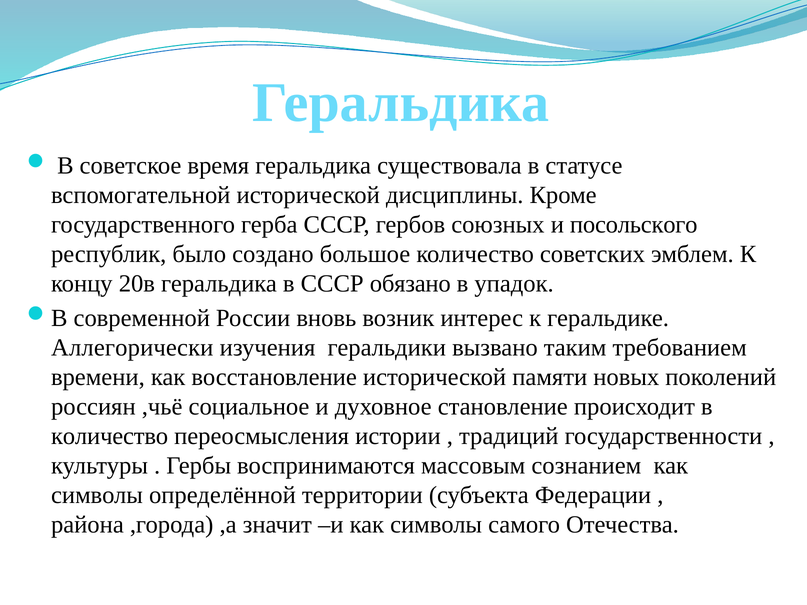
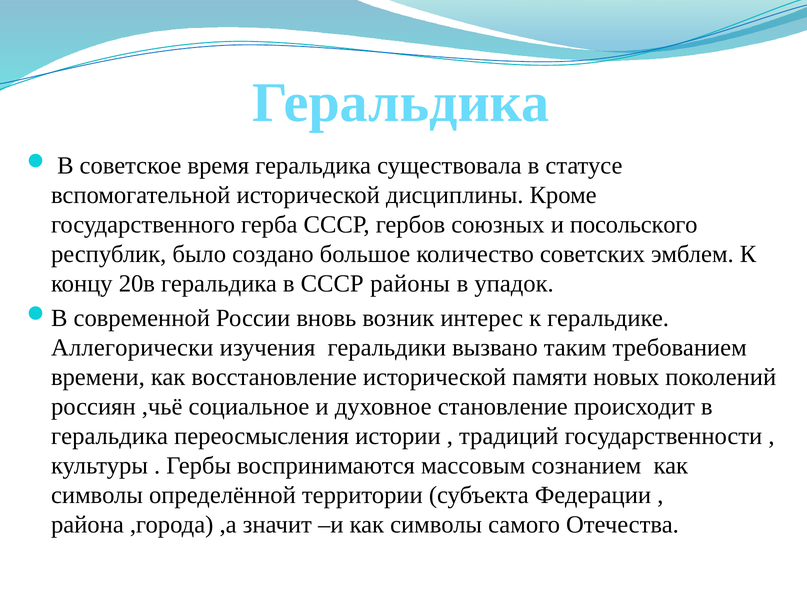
обязано: обязано -> районы (410, 284)
количество: количество -> геральдика (110, 436)
